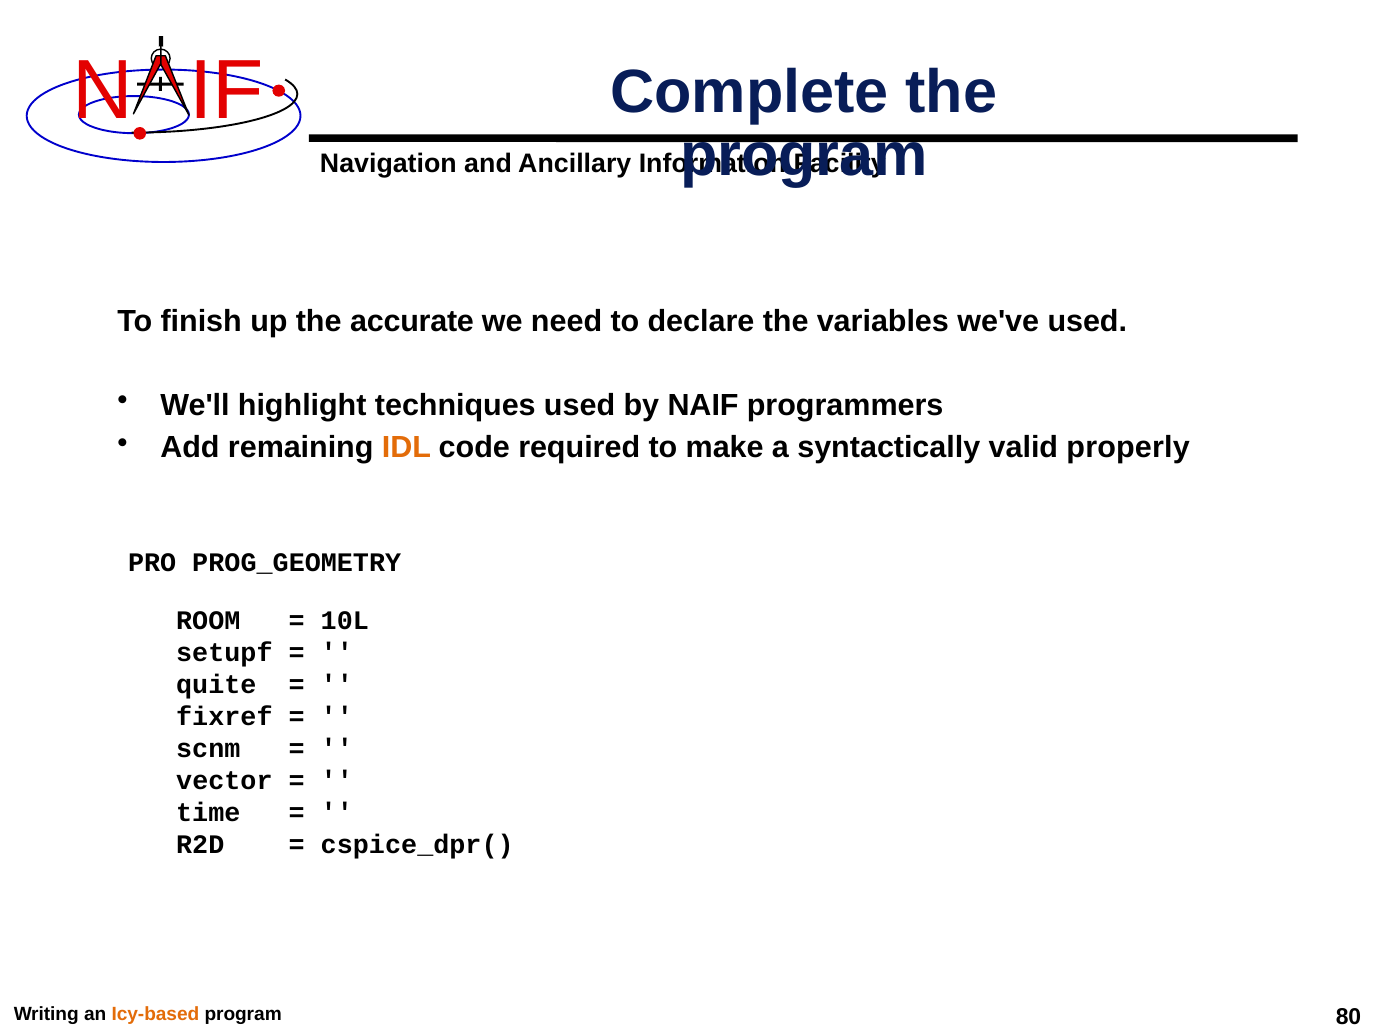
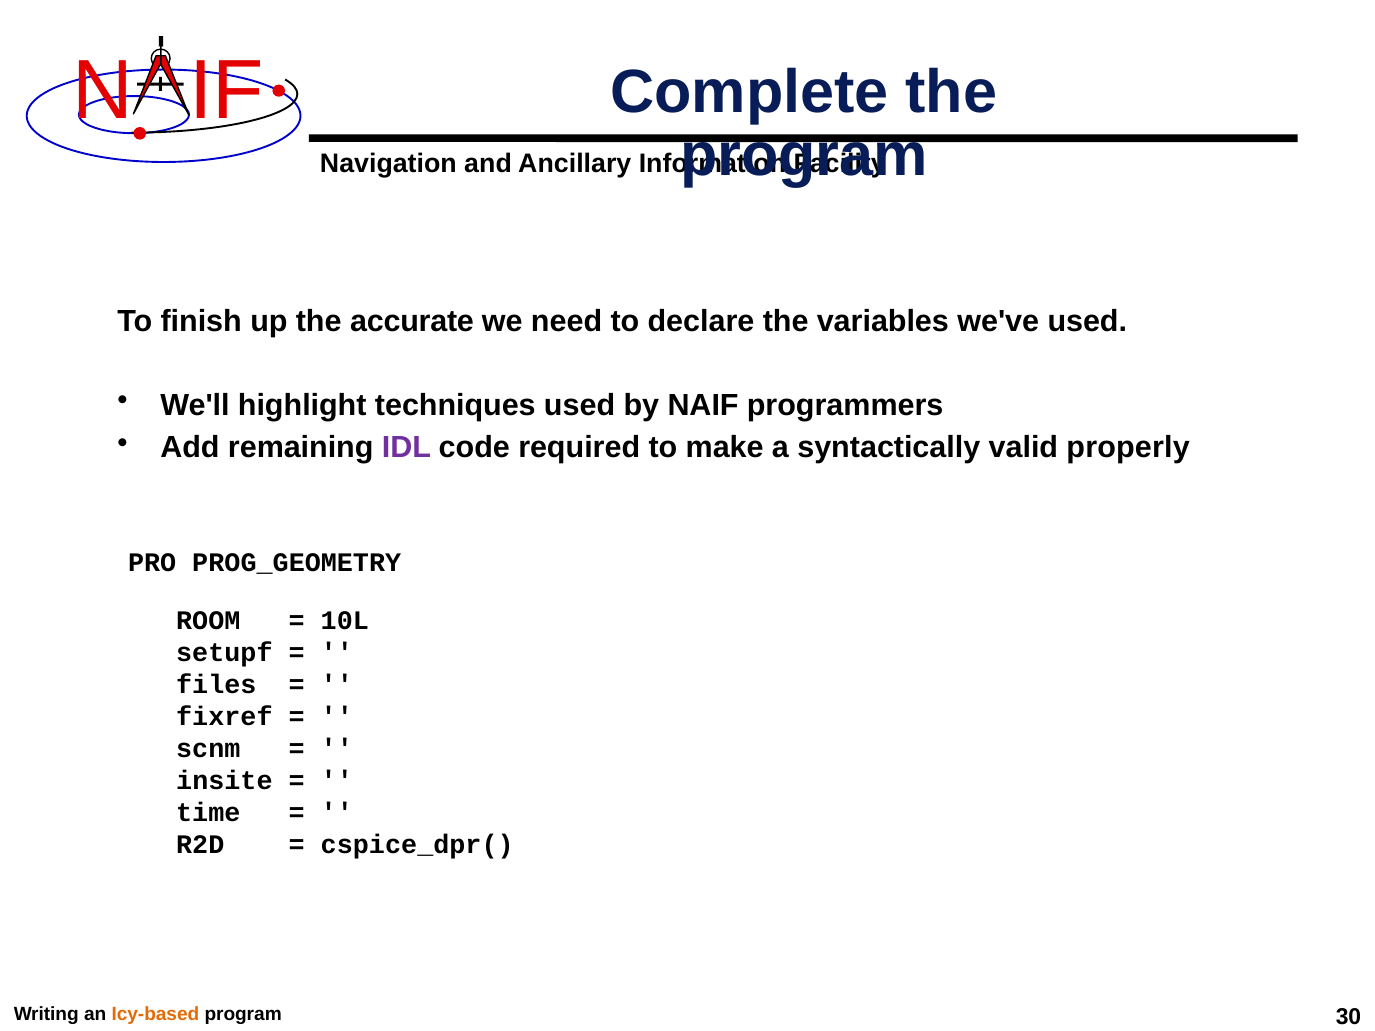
IDL colour: orange -> purple (406, 448)
quite: quite -> files (216, 685)
vector: vector -> insite (224, 781)
80: 80 -> 30 (1349, 1017)
